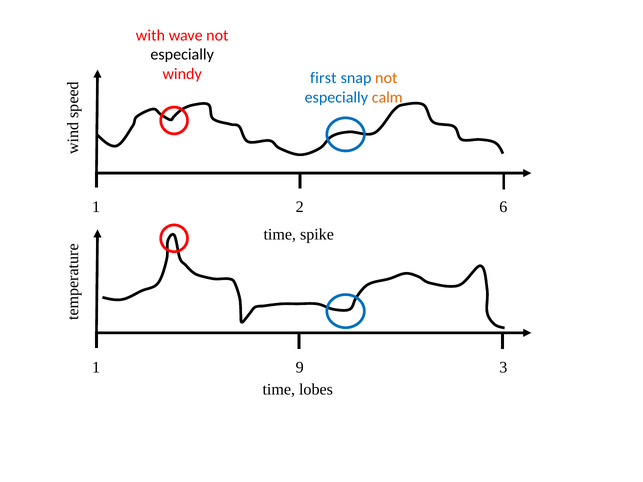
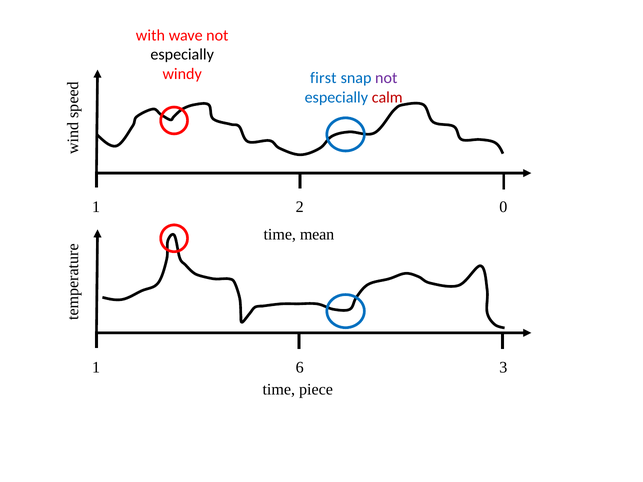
not colour: orange -> purple (386, 78)
calm colour: orange -> red (387, 97)
6: 6 -> 0 (503, 207)
spike: spike -> mean (317, 234)
9: 9 -> 6 (300, 368)
lobes: lobes -> piece (316, 390)
